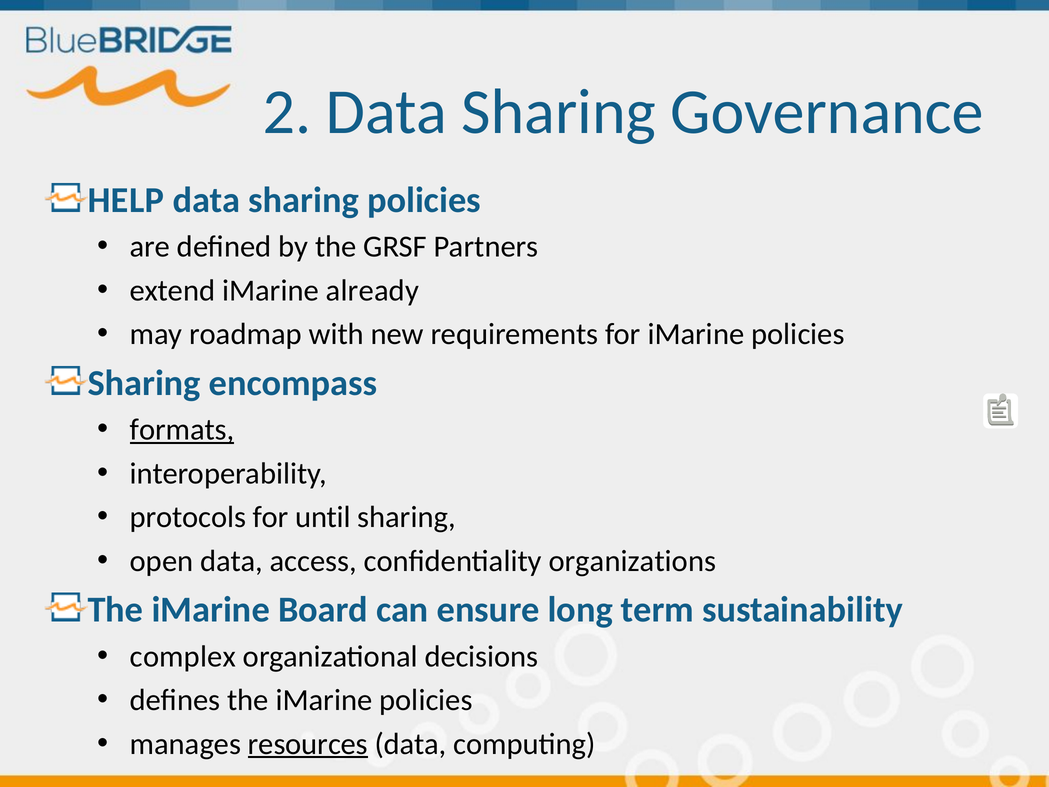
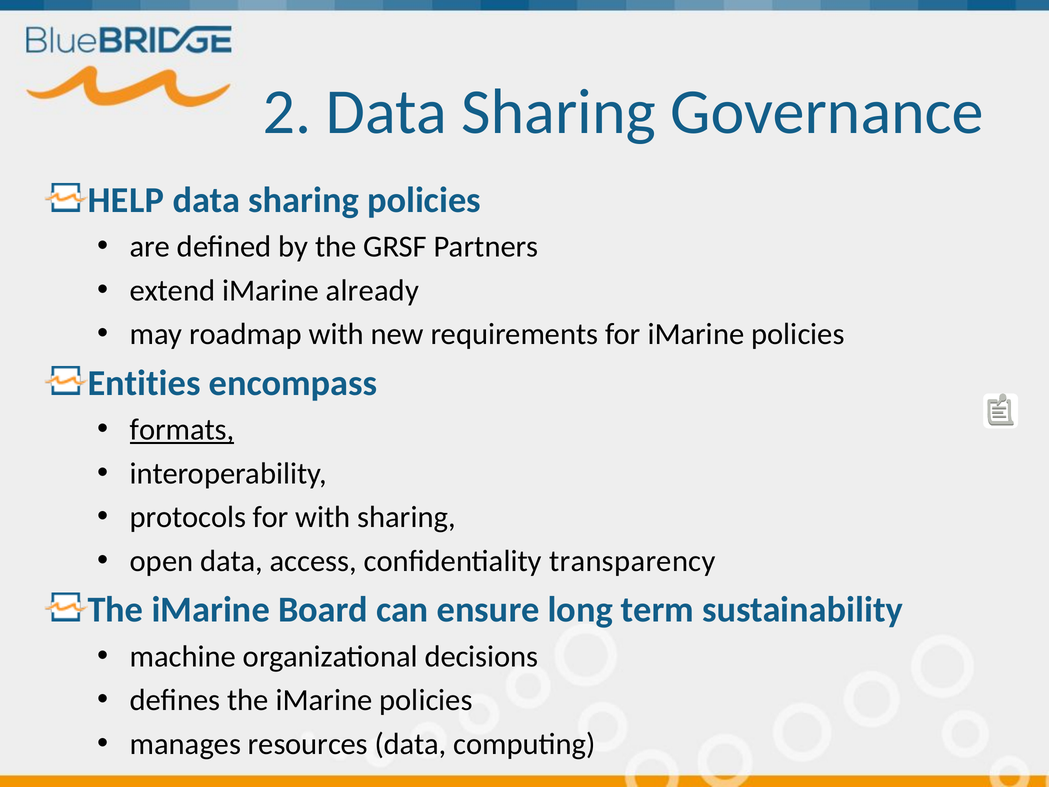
Sharing: Sharing -> Entities (144, 383)
for until: until -> with (323, 517)
organizations: organizations -> transparency (632, 561)
complex: complex -> machine (183, 656)
resources underline: present -> none (308, 744)
